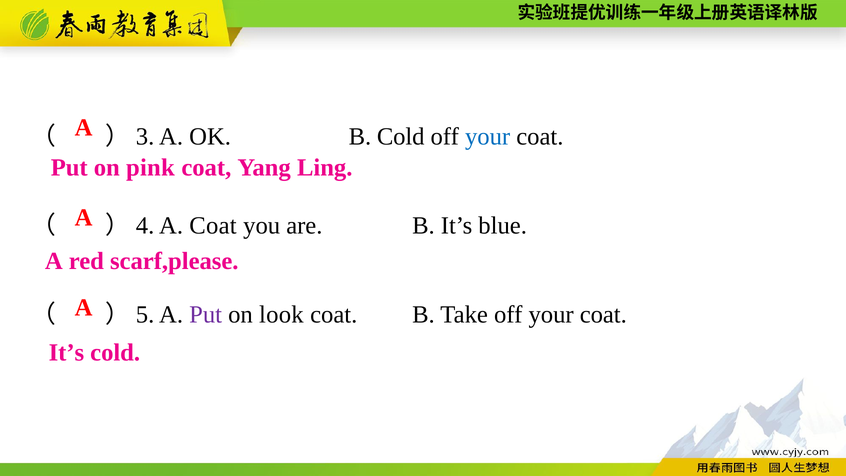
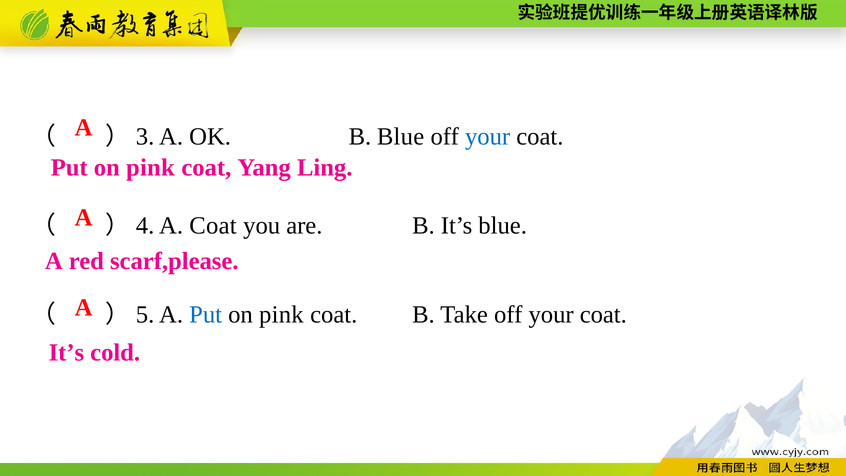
B Cold: Cold -> Blue (401, 137)
Put colour: purple -> blue (206, 315)
look: look -> pink (281, 315)
